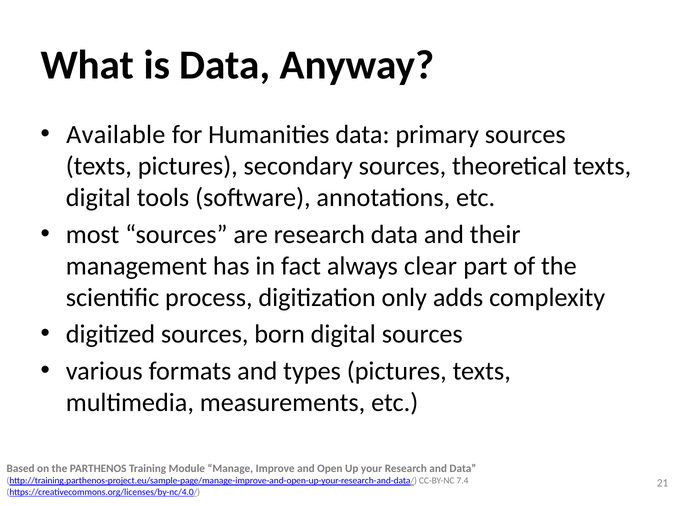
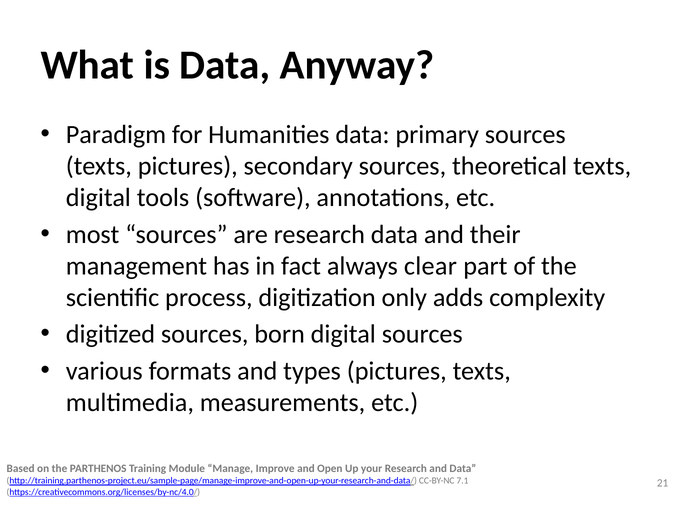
Available: Available -> Paradigm (116, 135)
7.4: 7.4 -> 7.1 (462, 481)
